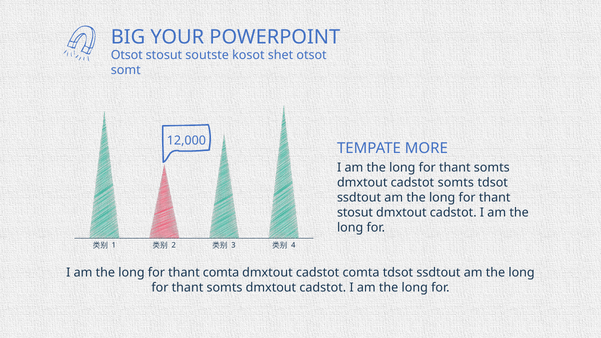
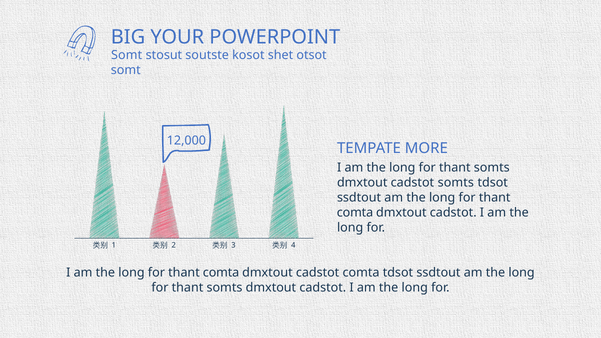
Otsot: Otsot -> Somt (127, 55)
stosut: stosut -> comta (355, 213)
